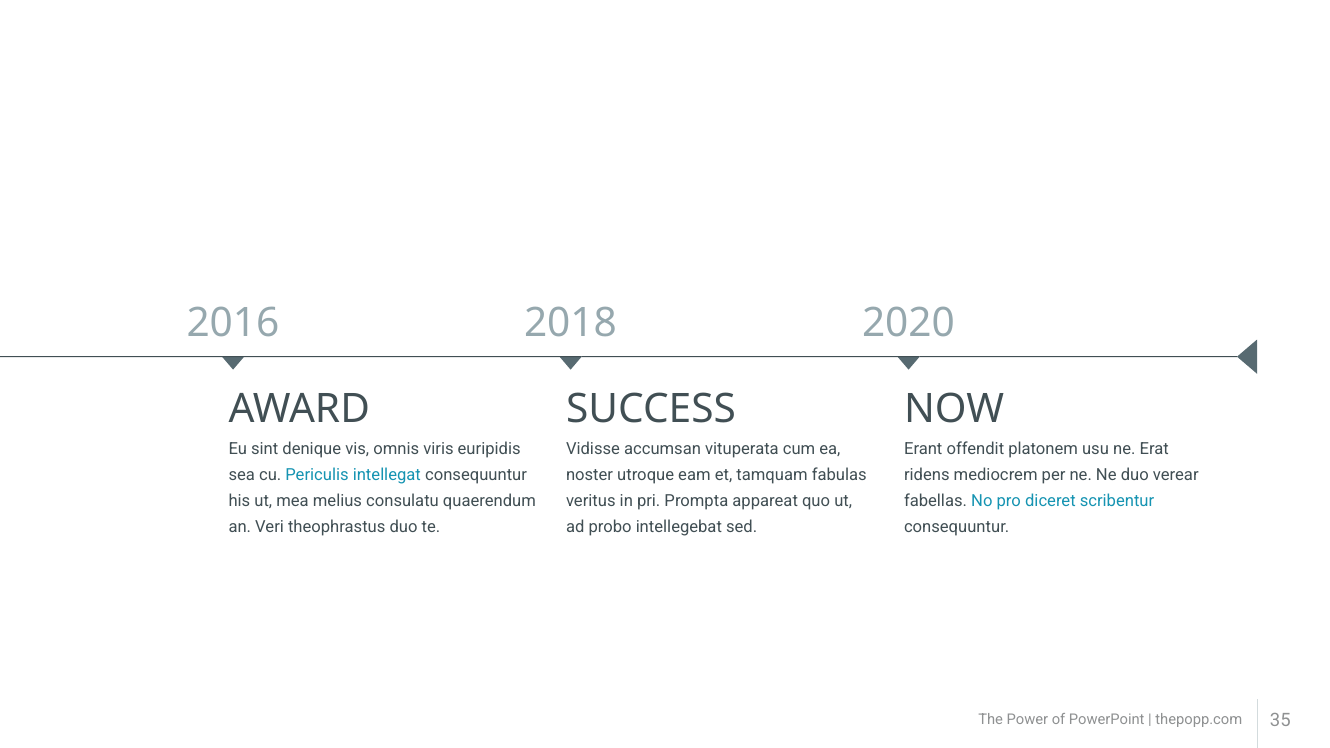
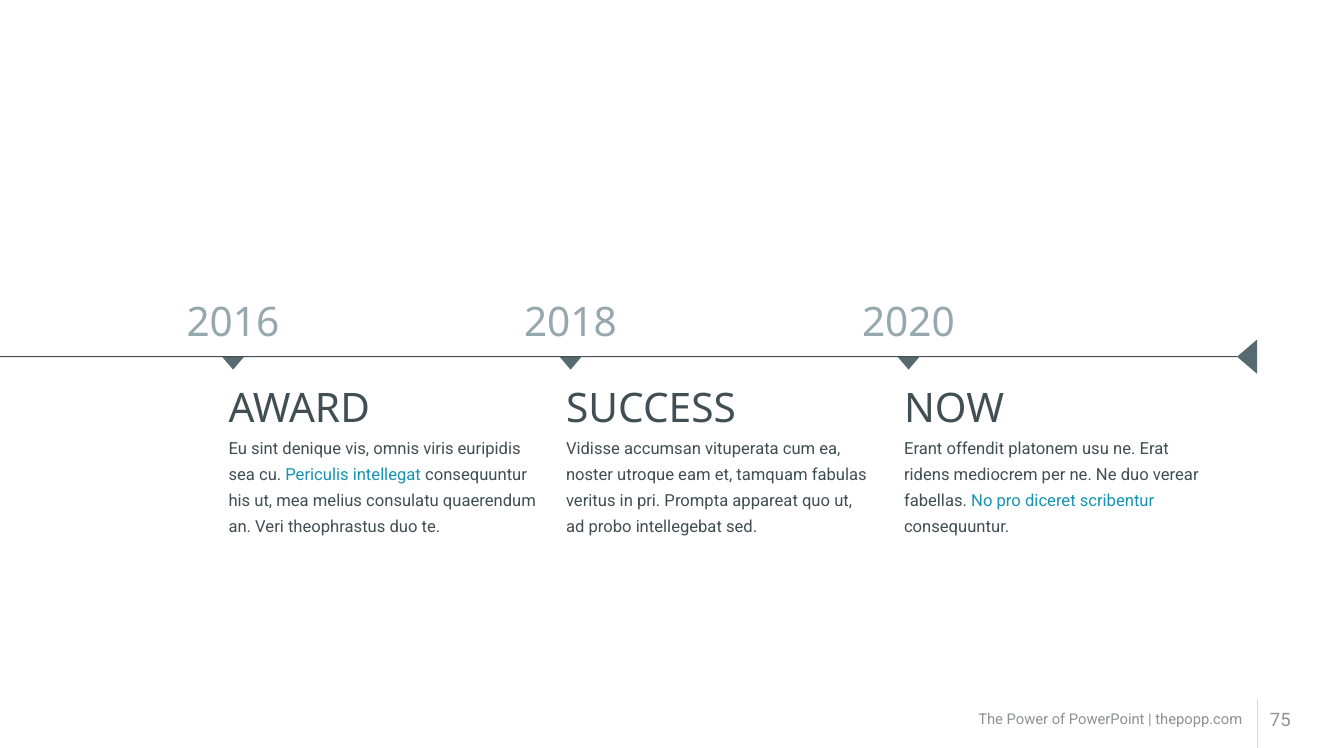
35: 35 -> 75 (1280, 720)
